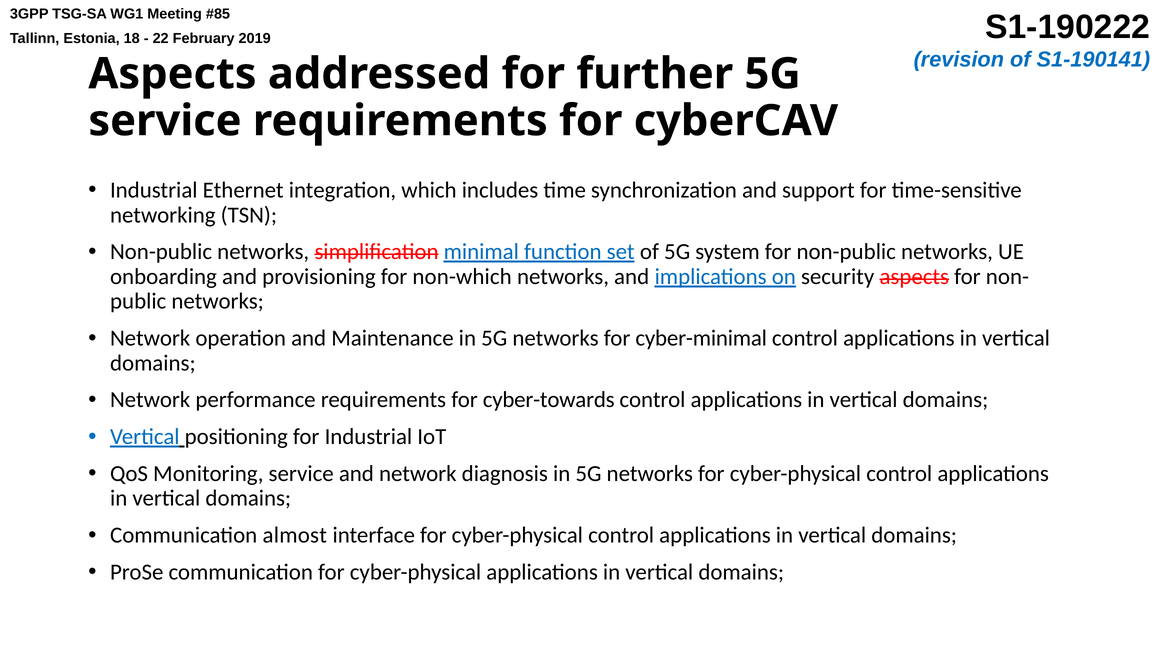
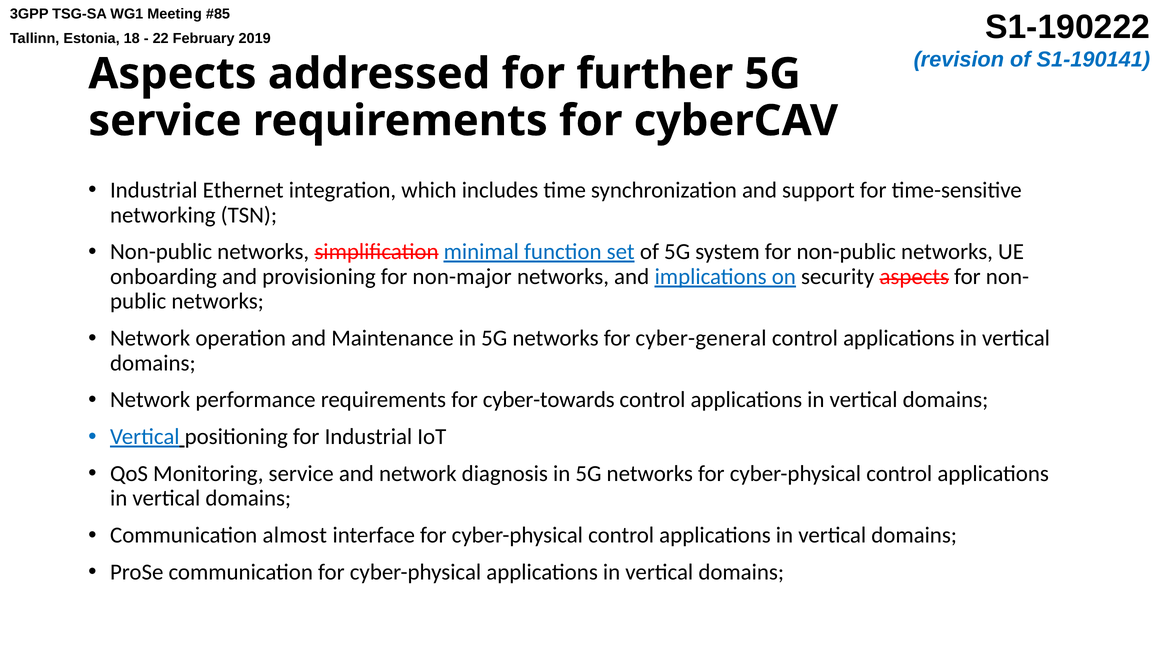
non-which: non-which -> non-major (462, 277)
cyber-minimal: cyber-minimal -> cyber-general (701, 338)
